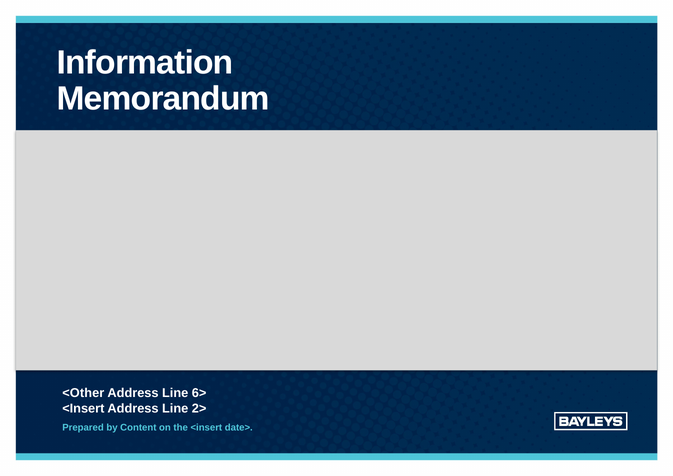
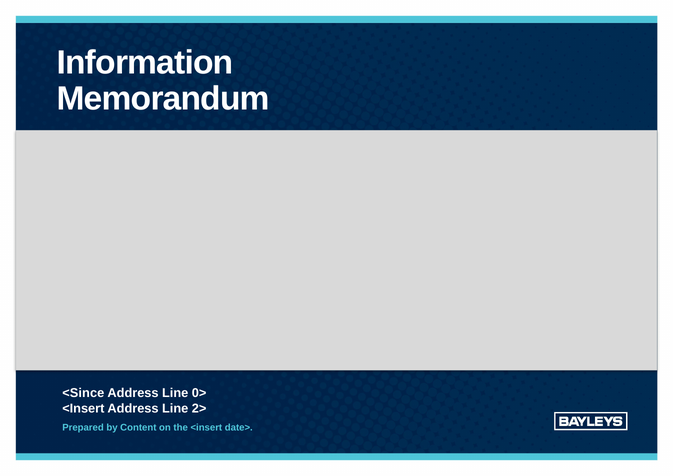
<Other: <Other -> <Since (83, 393)
6>: 6> -> 0> (199, 393)
